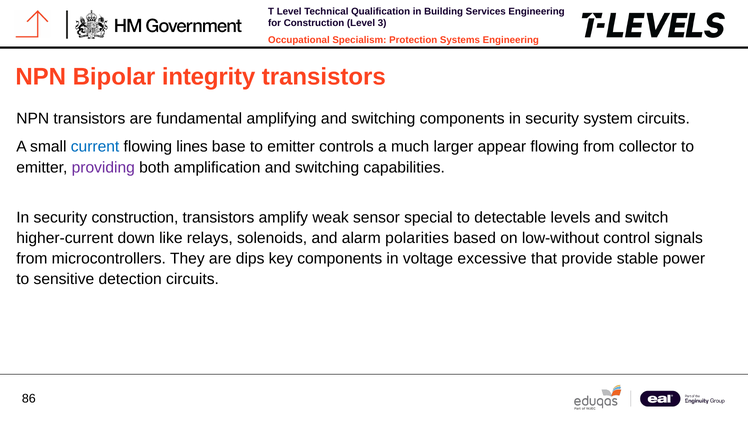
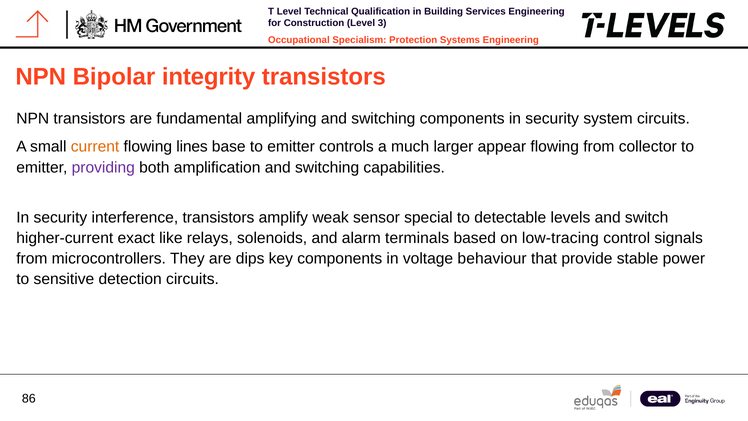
current colour: blue -> orange (95, 147)
security construction: construction -> interference (135, 217)
down: down -> exact (136, 238)
polarities: polarities -> terminals (417, 238)
low-without: low-without -> low-tracing (560, 238)
excessive: excessive -> behaviour (492, 258)
